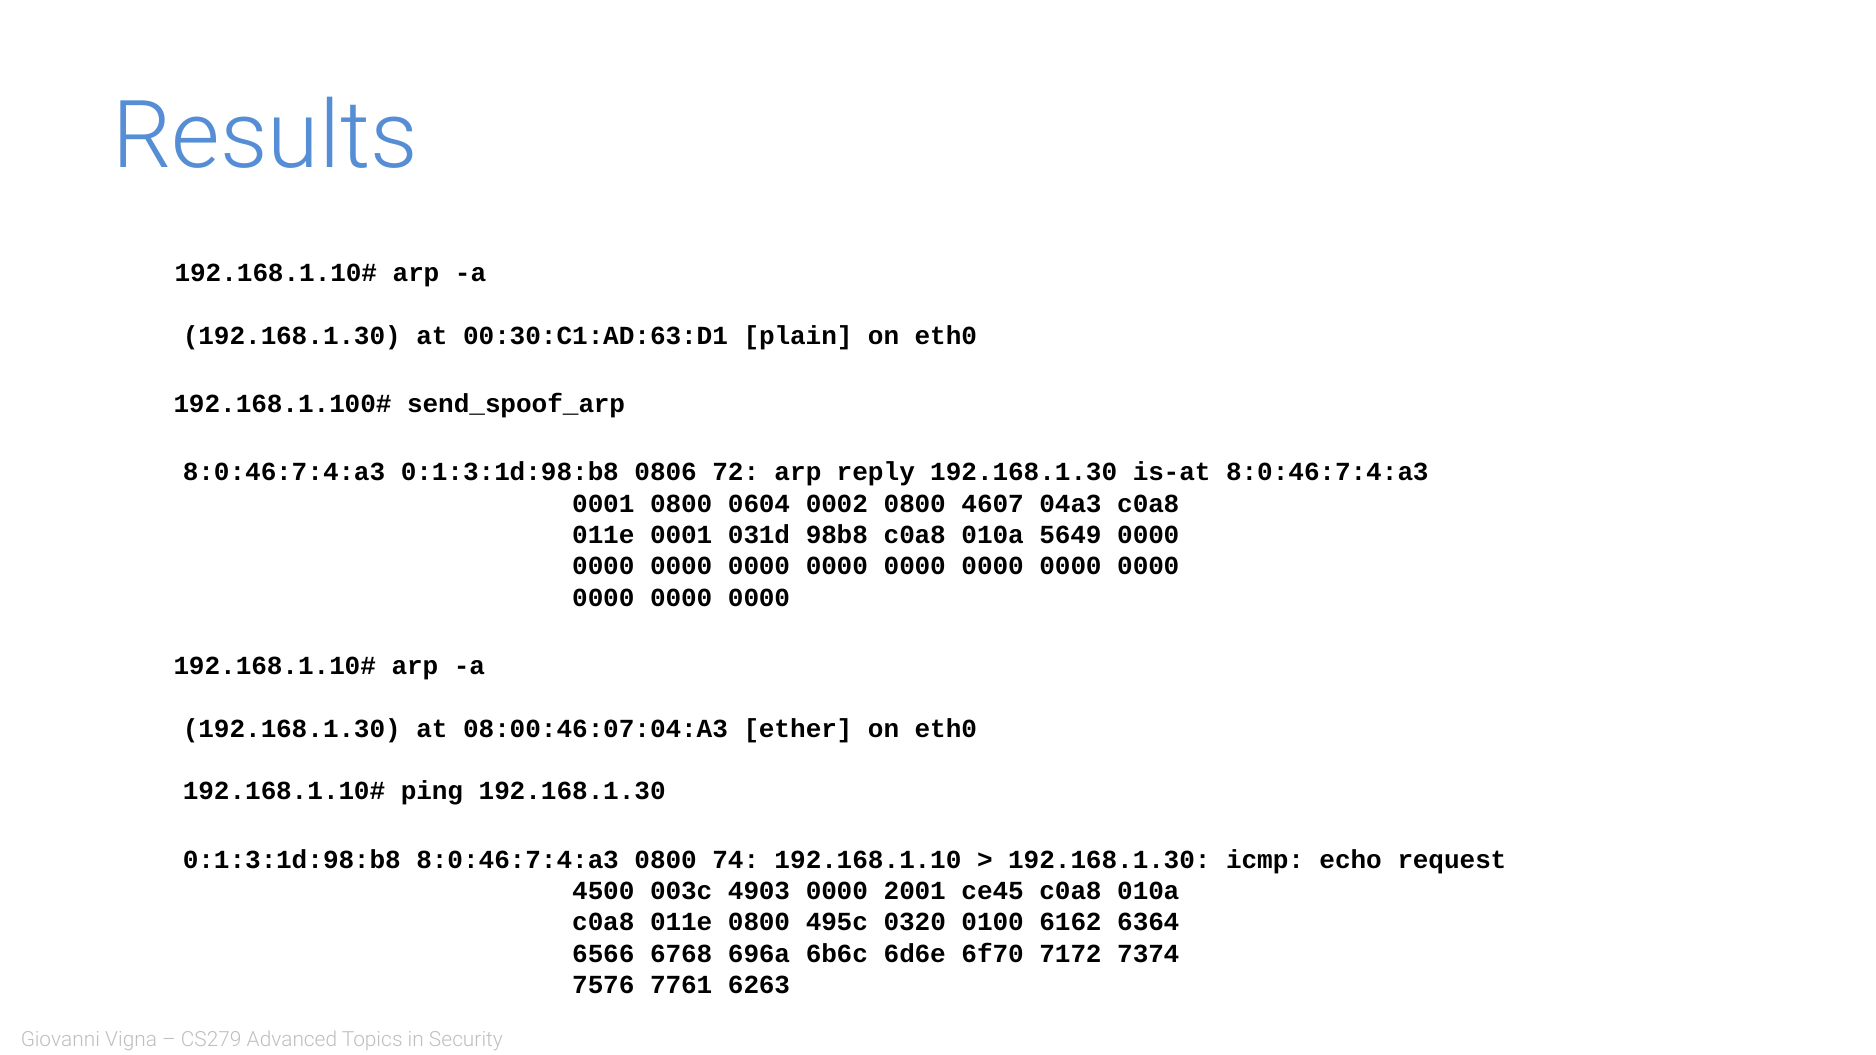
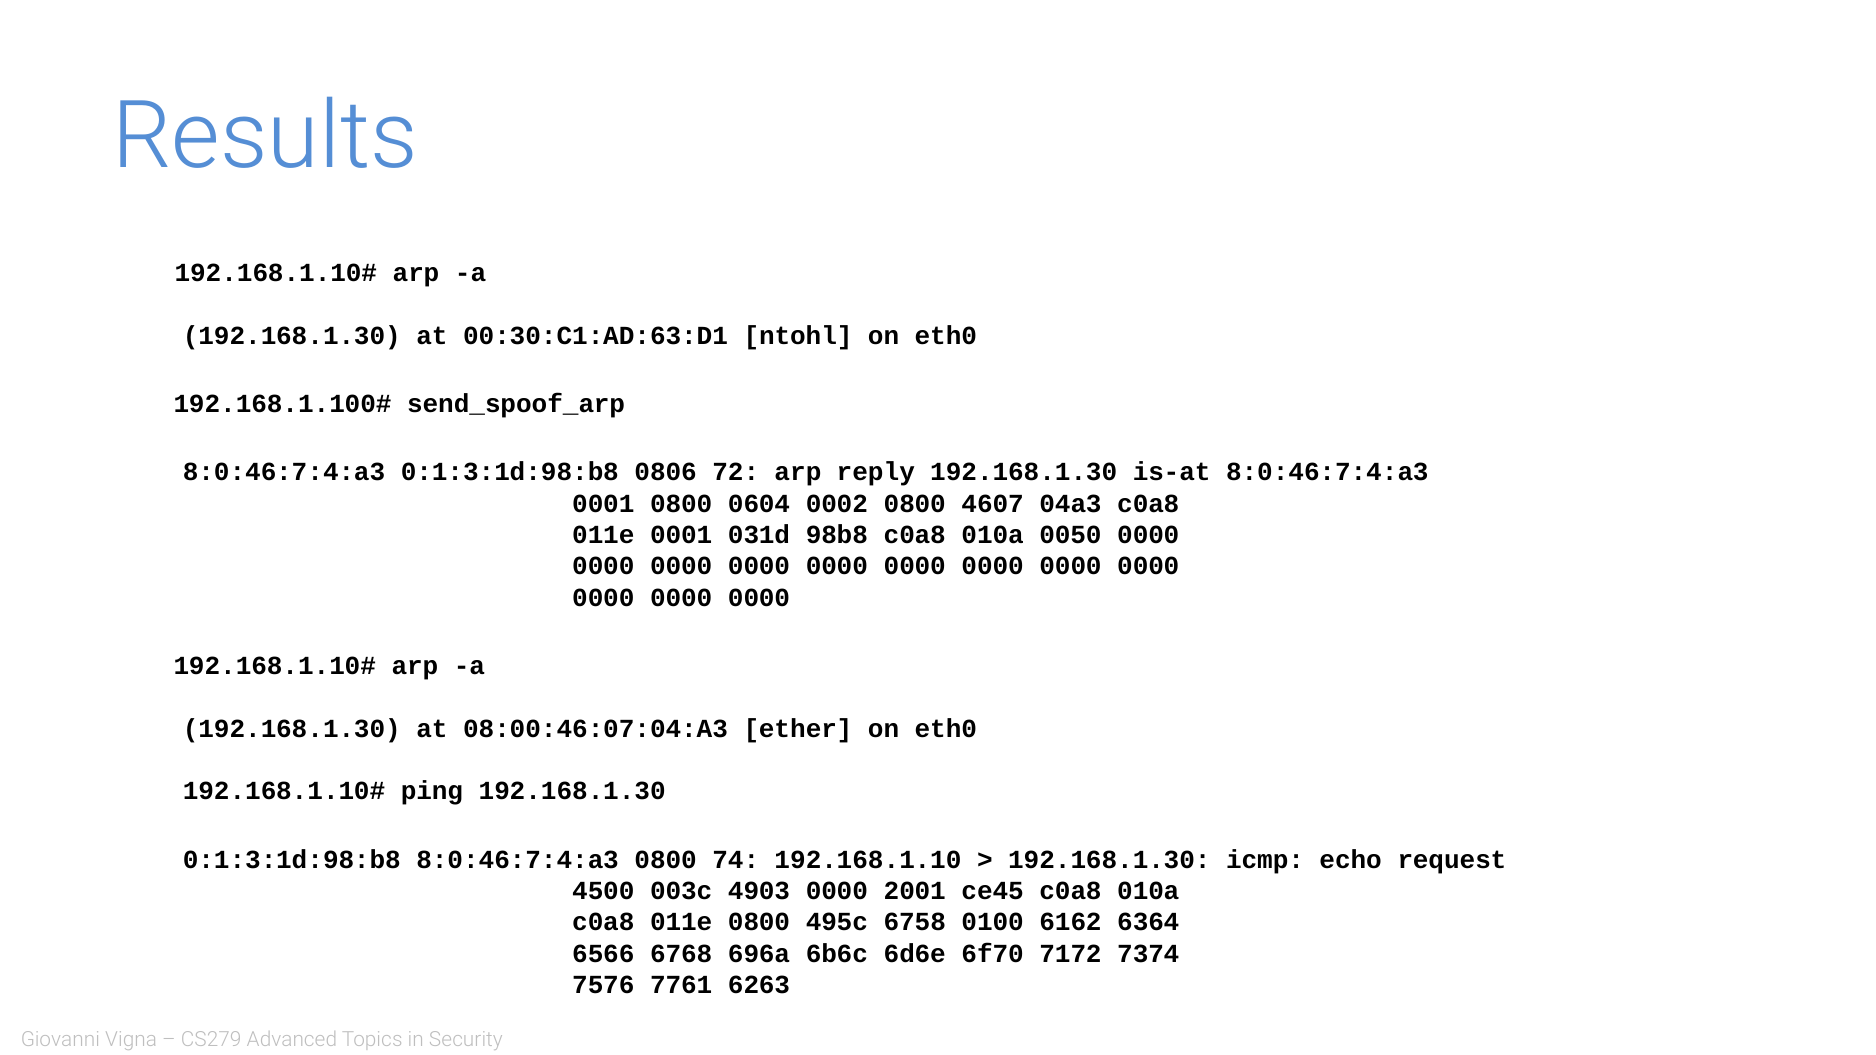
plain: plain -> ntohl (798, 336)
5649: 5649 -> 0050 (1070, 535)
0320: 0320 -> 6758 (915, 922)
